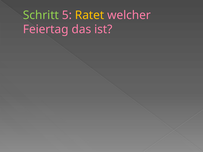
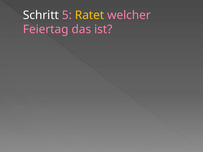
Schritt colour: light green -> white (41, 15)
